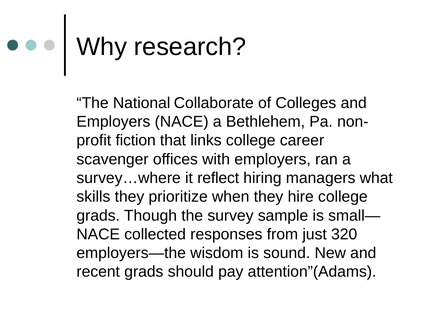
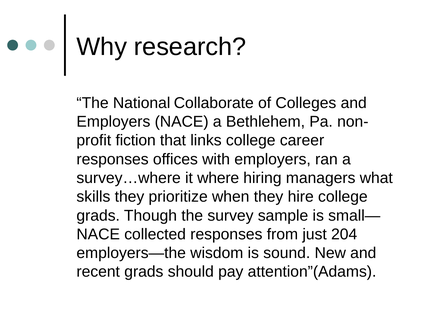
scavenger: scavenger -> responses (113, 159)
reflect: reflect -> where (218, 178)
320: 320 -> 204 (344, 234)
